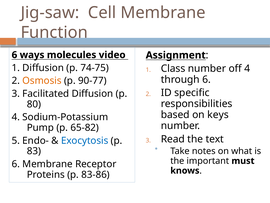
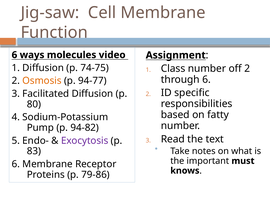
off 4: 4 -> 2 (247, 68)
90-77: 90-77 -> 94-77 (92, 81)
keys: keys -> fatty (218, 115)
65-82: 65-82 -> 94-82 (85, 127)
Exocytosis colour: blue -> purple (85, 140)
83-86: 83-86 -> 79-86 (96, 174)
